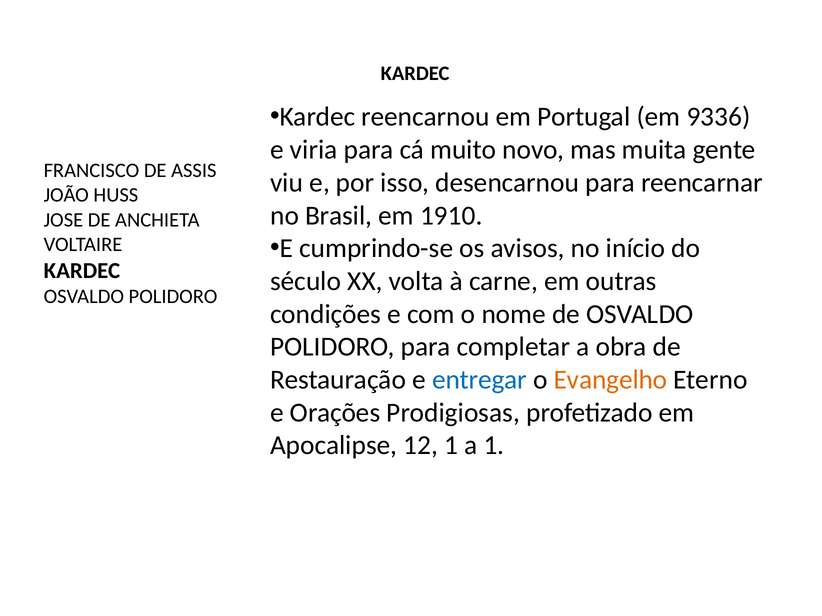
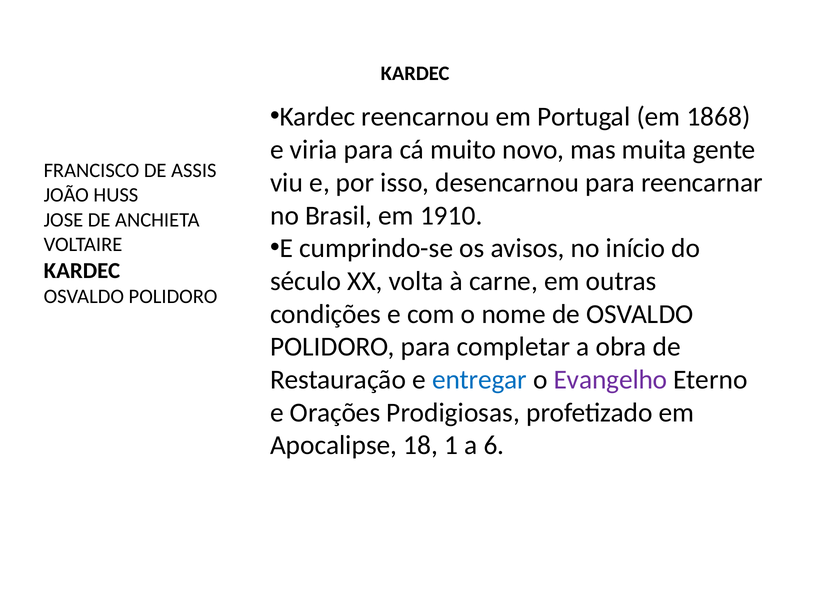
9336: 9336 -> 1868 (718, 117)
Evangelho colour: orange -> purple (610, 380)
12: 12 -> 18 (421, 446)
a 1: 1 -> 6 (494, 446)
